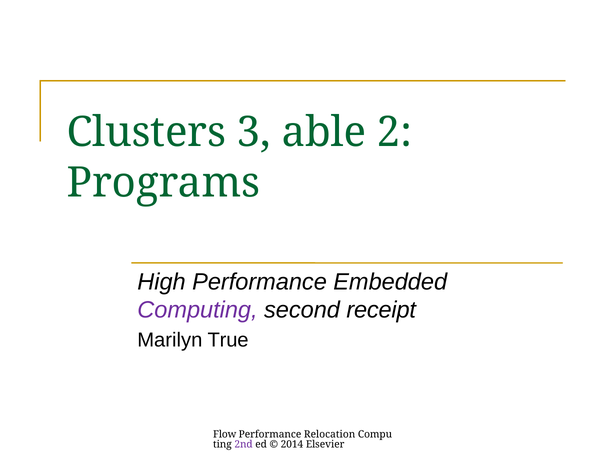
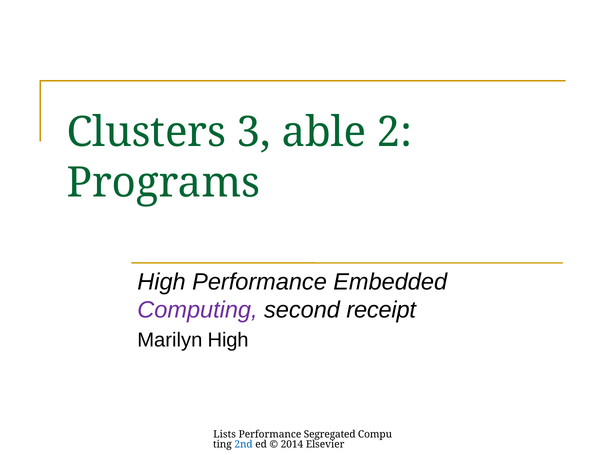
Marilyn True: True -> High (228, 340)
Flow: Flow -> Lists (225, 434)
Relocation: Relocation -> Segregated (330, 434)
2nd colour: purple -> blue (244, 444)
